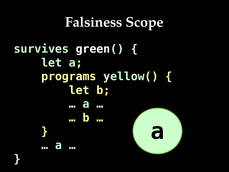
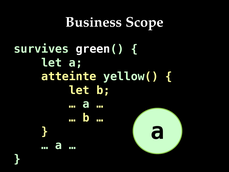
Falsiness: Falsiness -> Business (94, 22)
programs: programs -> atteinte (69, 76)
